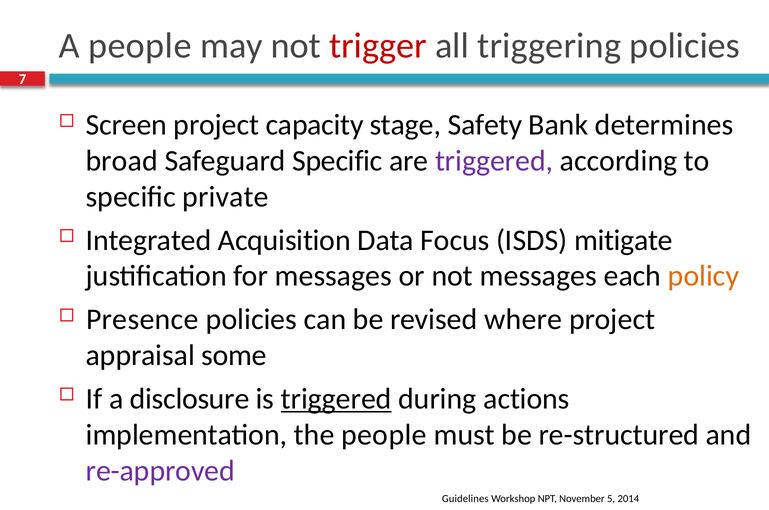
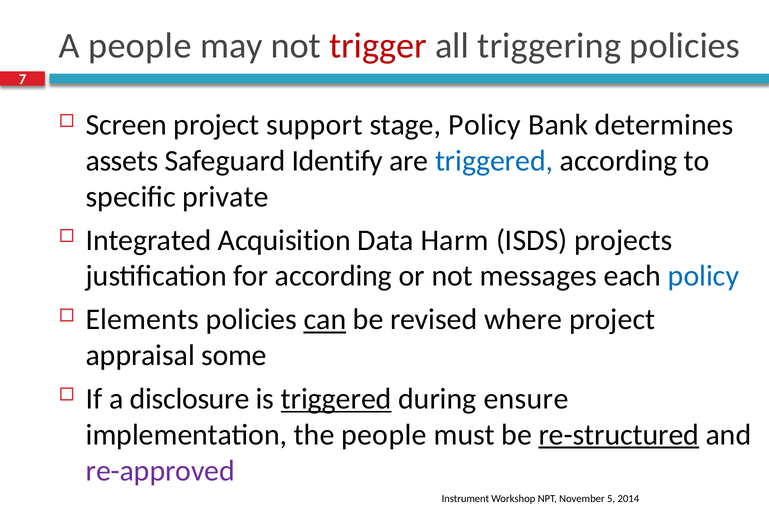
capacity: capacity -> support (314, 125)
stage Safety: Safety -> Policy (485, 125)
broad: broad -> assets (122, 161)
Safeguard Specific: Specific -> Identify (337, 161)
triggered colour: purple -> blue (494, 161)
Focus: Focus -> Harm (455, 240)
mitigate: mitigate -> projects (623, 240)
for messages: messages -> according (333, 276)
policy colour: orange -> blue (703, 276)
Presence: Presence -> Elements (142, 319)
can underline: none -> present (325, 319)
actions: actions -> ensure (526, 399)
re-structured underline: none -> present (619, 435)
Guidelines: Guidelines -> Instrument (465, 498)
